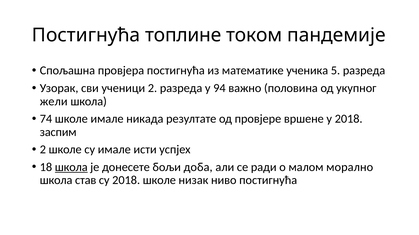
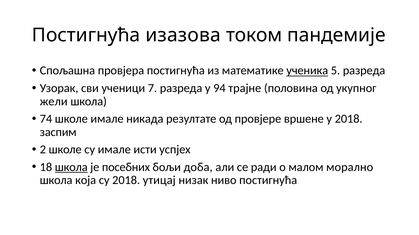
топлине: топлине -> изазова (183, 35)
ученика underline: none -> present (307, 71)
ученици 2: 2 -> 7 (153, 88)
важно: важно -> трајне (245, 88)
донесете: донесете -> посебних (126, 168)
став: став -> која (86, 181)
2018 школе: школе -> утицај (159, 181)
